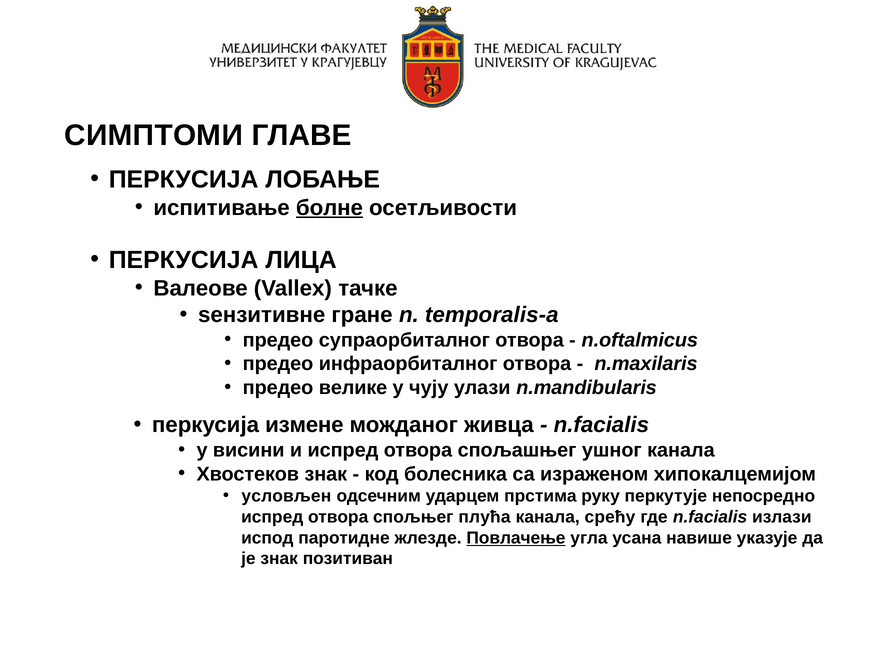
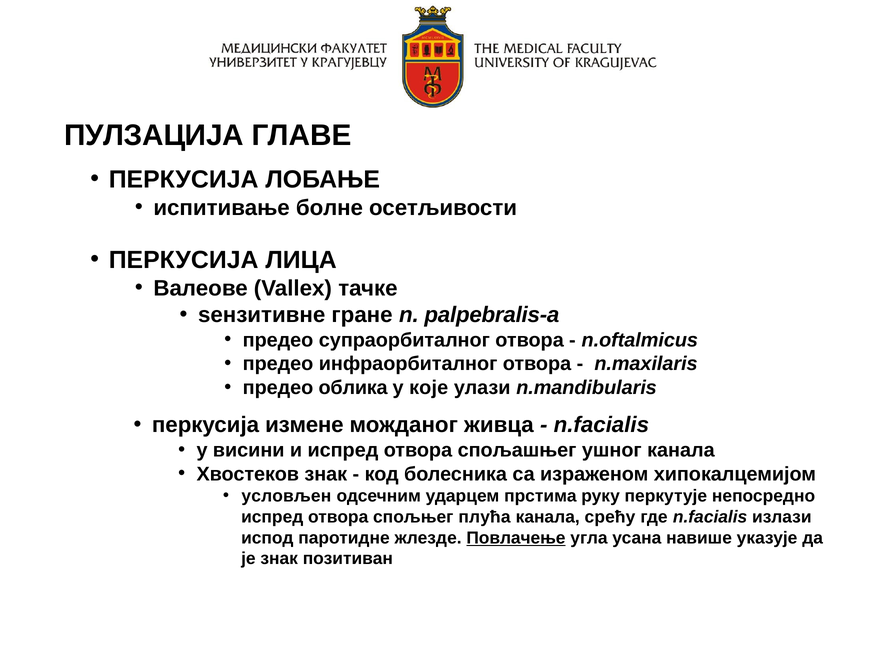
СИМПТОМИ: СИМПТОМИ -> ПУЛЗАЦИЈА (154, 135)
болне underline: present -> none (330, 208)
temporalis-a: temporalis-a -> palpebralis-a (492, 315)
велике: велике -> облика (353, 388)
чују: чују -> које (429, 388)
